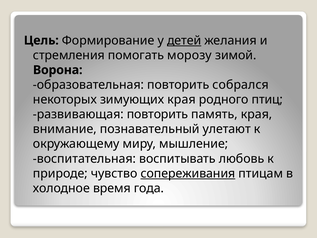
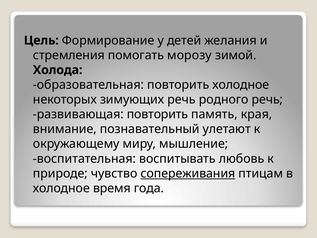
детей underline: present -> none (184, 40)
Ворона: Ворона -> Холода (58, 70)
повторить собрался: собрался -> холодное (241, 85)
зимующих края: края -> речь (182, 99)
родного птиц: птиц -> речь (267, 99)
